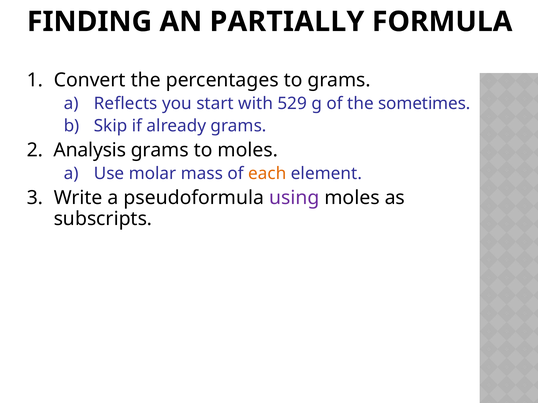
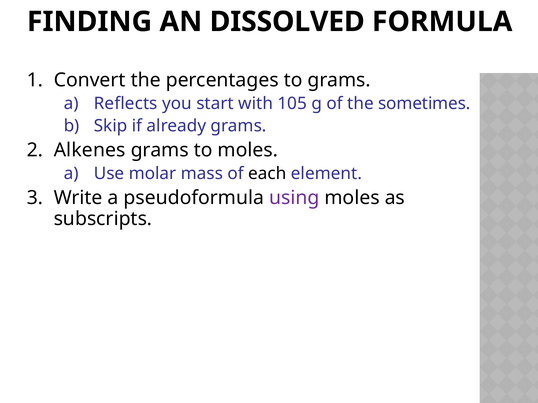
PARTIALLY: PARTIALLY -> DISSOLVED (287, 22)
529: 529 -> 105 (292, 104)
Analysis: Analysis -> Alkenes (90, 150)
each colour: orange -> black (267, 174)
